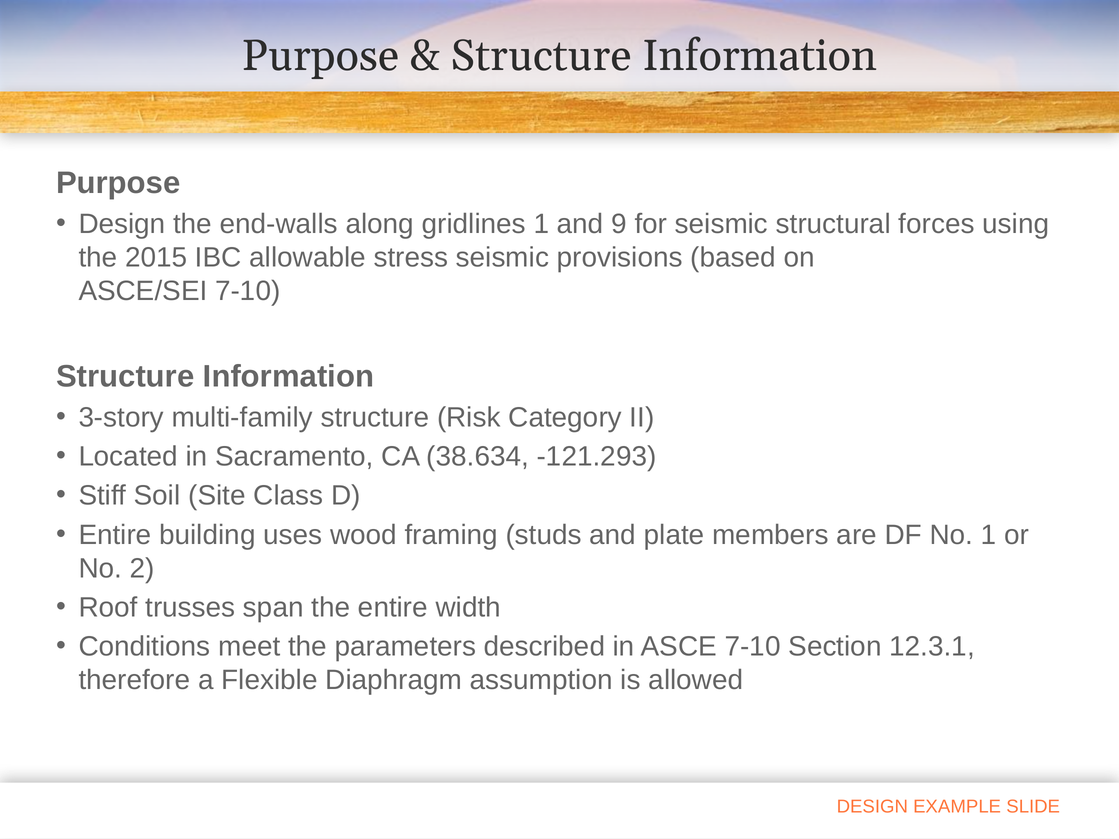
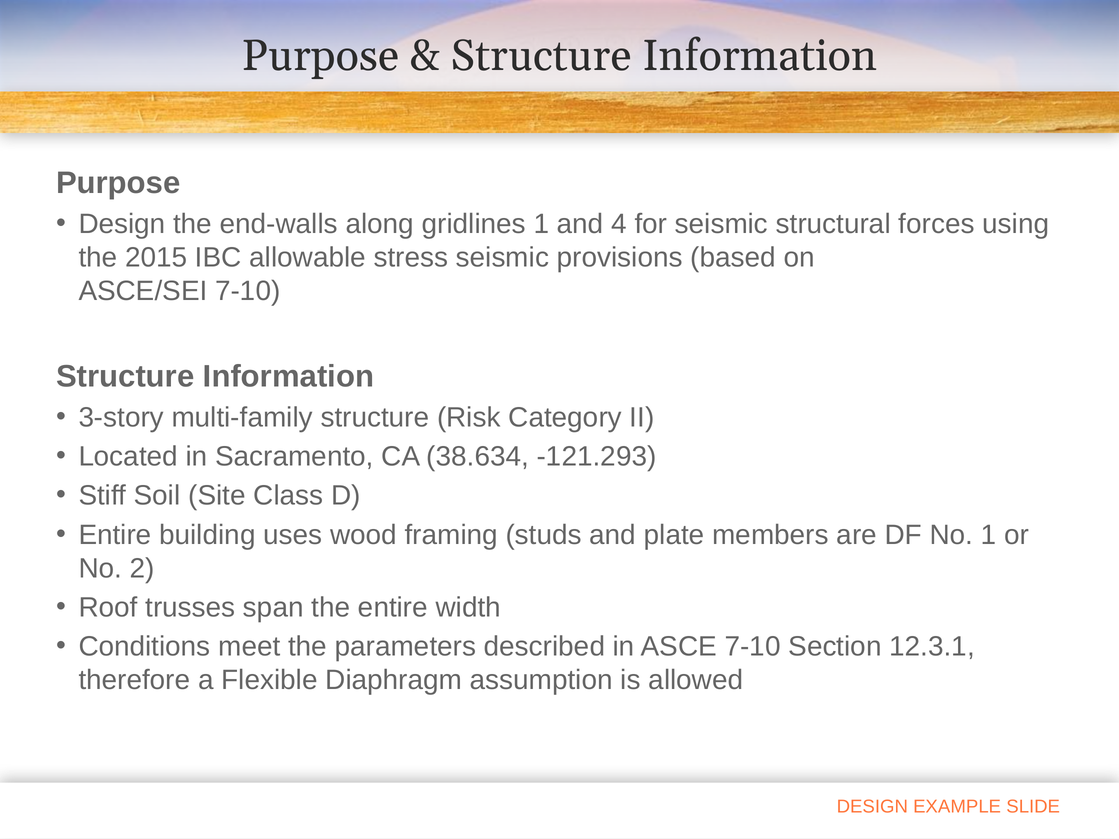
9: 9 -> 4 (619, 224)
